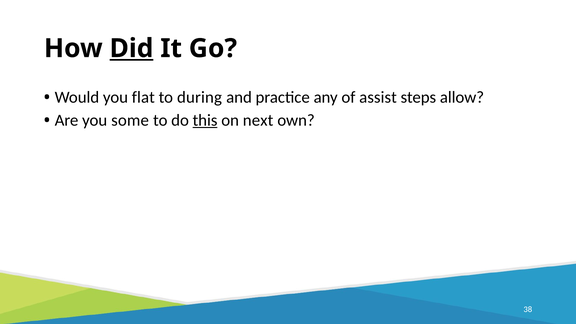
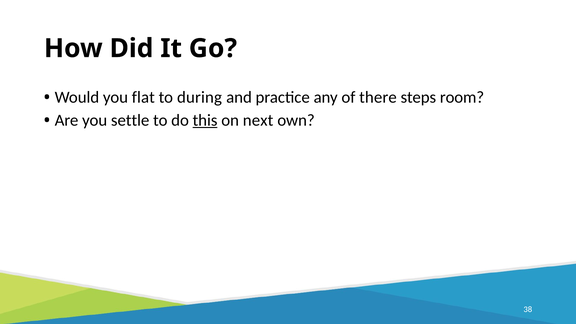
Did underline: present -> none (131, 48)
assist: assist -> there (378, 97)
allow: allow -> room (462, 97)
some: some -> settle (130, 120)
